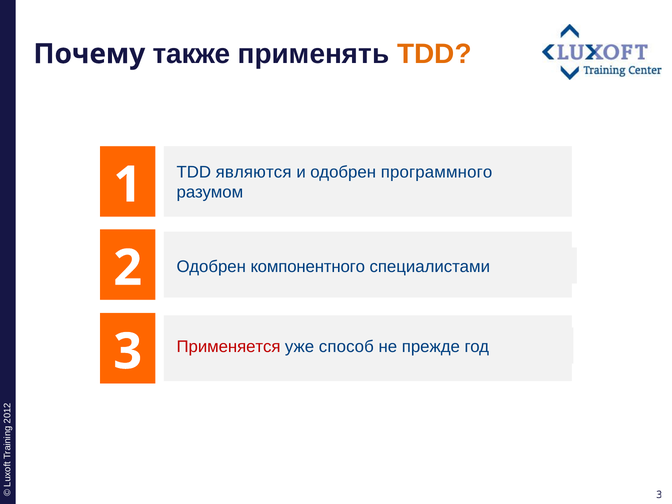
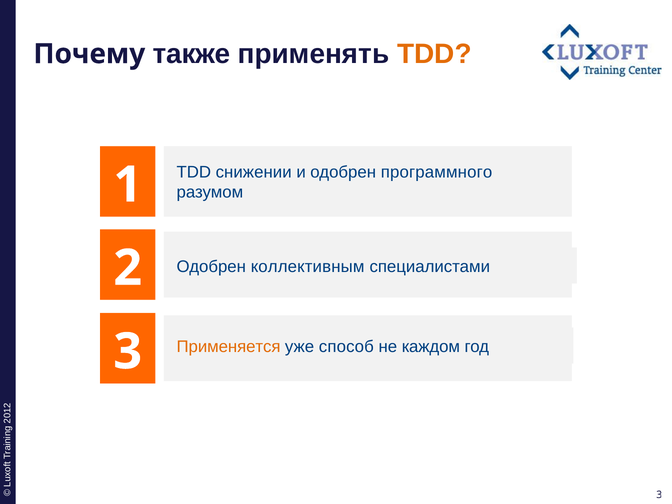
являются: являются -> снижении (254, 172)
компонентного: компонентного -> коллективным (308, 267)
Применяется colour: red -> orange (229, 347)
прежде: прежде -> каждом (431, 347)
